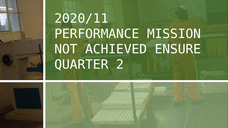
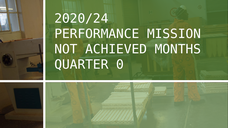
2020/11: 2020/11 -> 2020/24 (81, 19)
ENSURE: ENSURE -> MONTHS (178, 49)
2: 2 -> 0 (120, 65)
